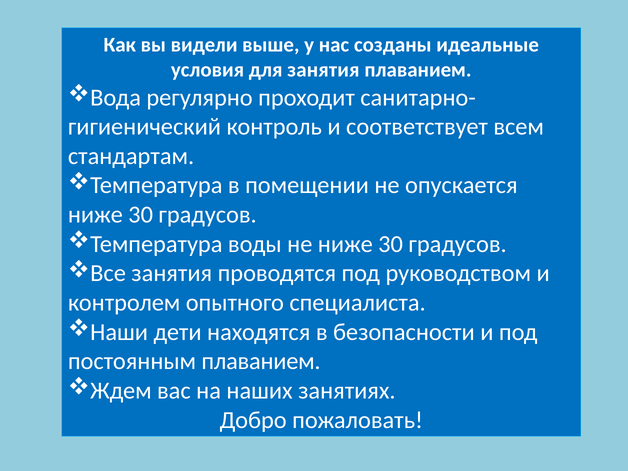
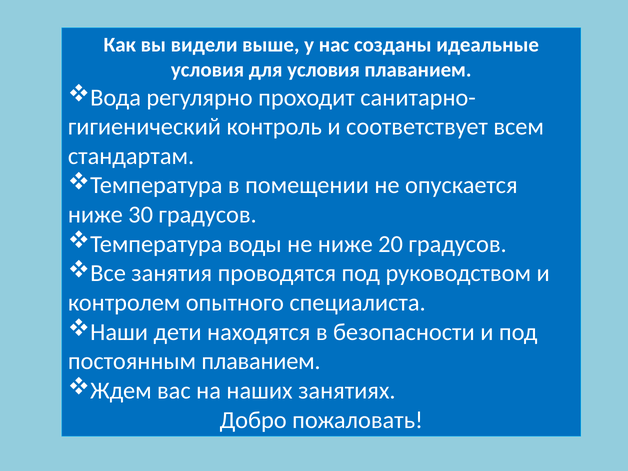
для занятия: занятия -> условия (324, 70)
не ниже 30: 30 -> 20 (391, 244)
